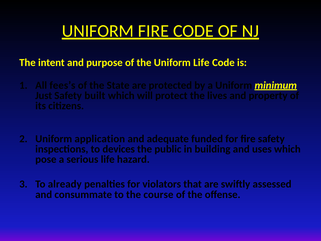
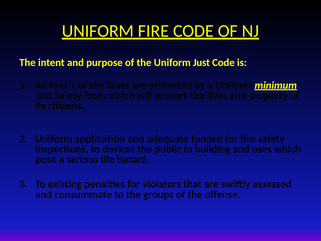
Uniform Life: Life -> Just (201, 62)
built: built -> from (95, 95)
already: already -> existing (65, 184)
course: course -> groups (158, 194)
